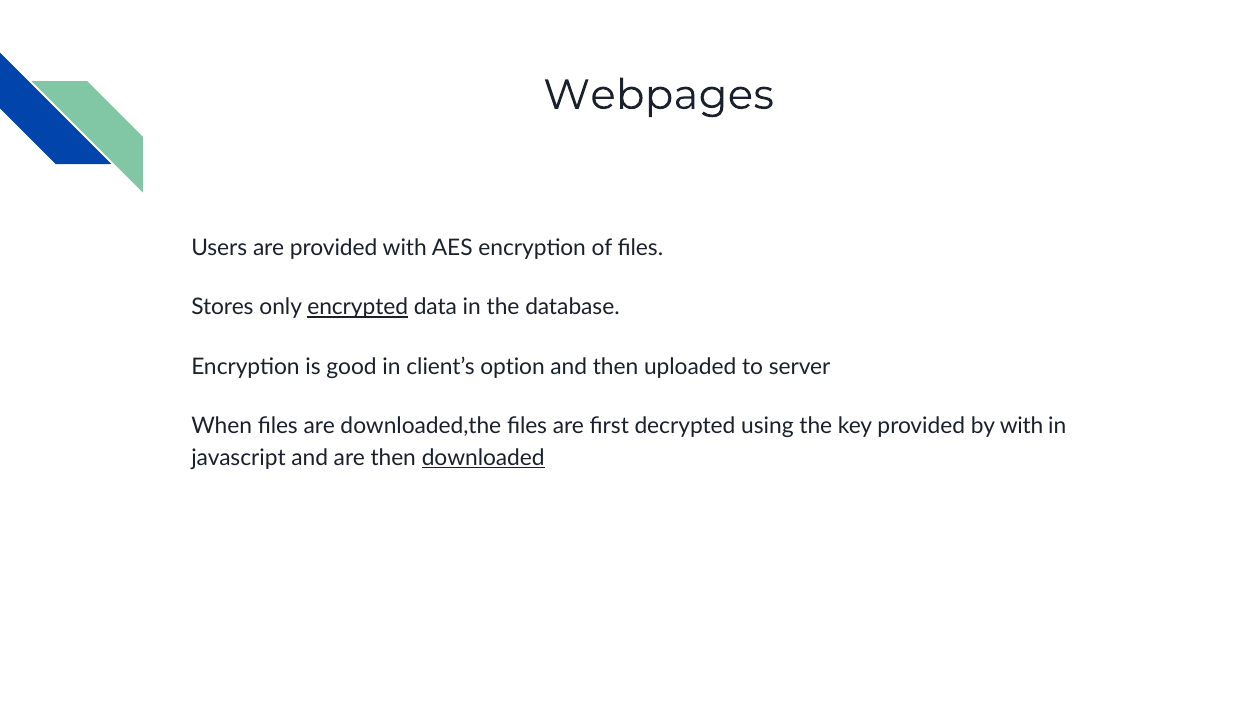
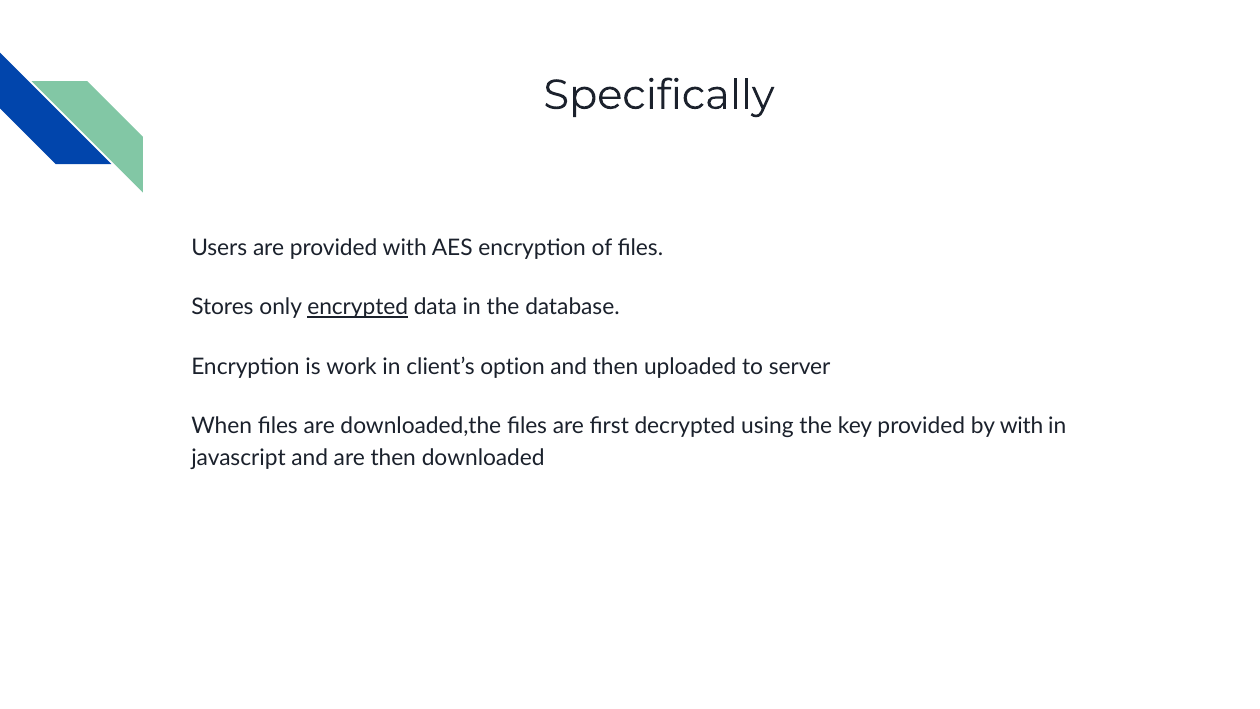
Webpages: Webpages -> Specifically (659, 95)
good: good -> work (352, 367)
downloaded underline: present -> none (483, 457)
